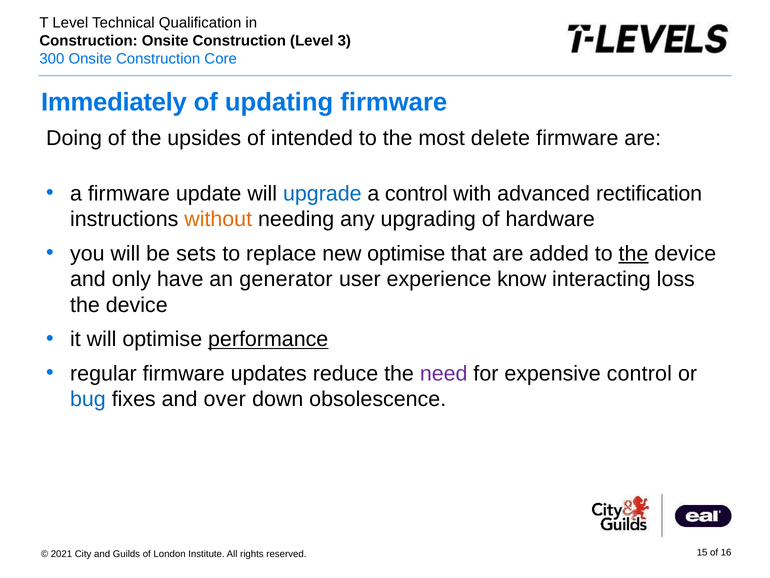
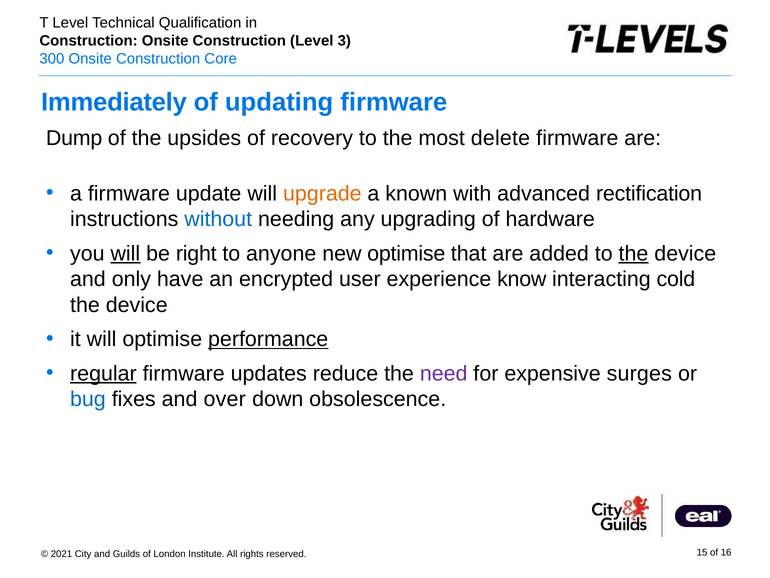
Doing: Doing -> Dump (74, 138)
intended: intended -> recovery (312, 138)
upgrade colour: blue -> orange (322, 193)
a control: control -> known (416, 193)
without colour: orange -> blue (218, 219)
will underline: none -> present (125, 253)
sets: sets -> right (196, 253)
replace: replace -> anyone (281, 253)
generator: generator -> encrypted (286, 279)
loss: loss -> cold (676, 279)
regular underline: none -> present (103, 373)
expensive control: control -> surges (639, 373)
